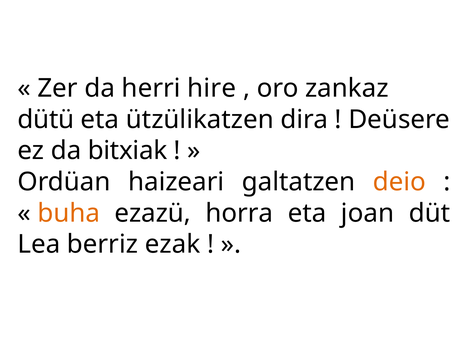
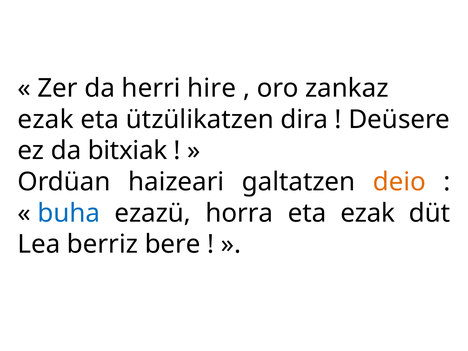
dütü: dütü -> ezak (46, 120)
buha colour: orange -> blue (69, 213)
eta joan: joan -> ezak (368, 213)
ezak: ezak -> bere (173, 244)
